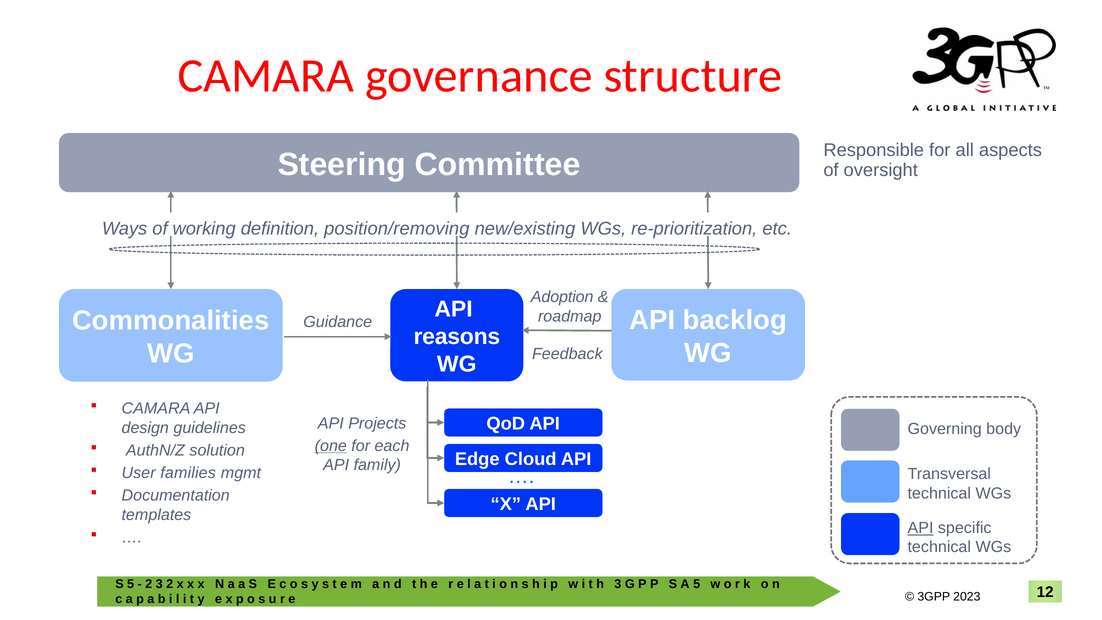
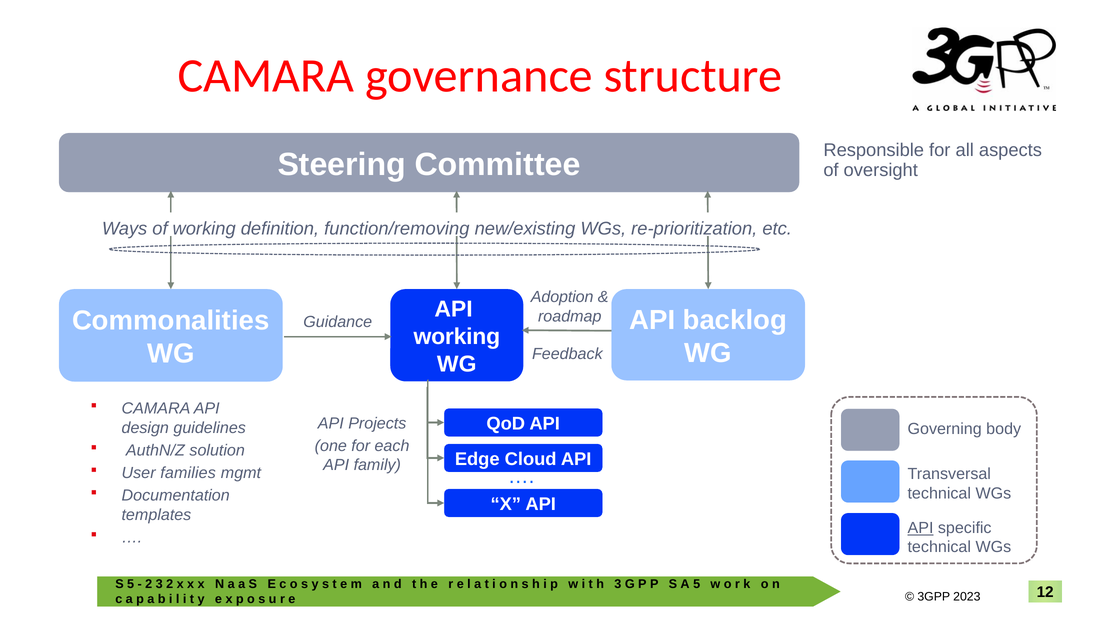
position/removing: position/removing -> function/removing (397, 229)
reasons: reasons -> working (457, 337)
one underline: present -> none (331, 446)
